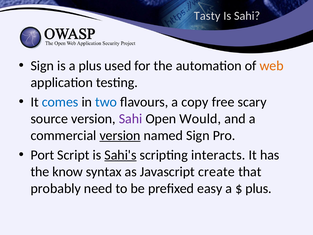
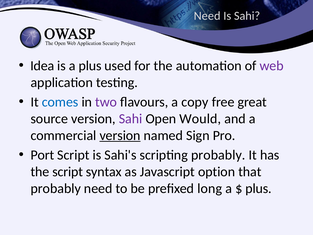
Tasty: Tasty -> Need (207, 16)
Sign: Sign -> Idea (42, 66)
web colour: orange -> purple (272, 66)
two colour: blue -> purple (106, 102)
scary: scary -> great (252, 102)
Sahi's underline: present -> none (120, 155)
scripting interacts: interacts -> probably (218, 155)
the know: know -> script (68, 172)
create: create -> option (217, 172)
easy: easy -> long (210, 188)
